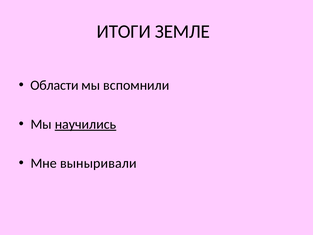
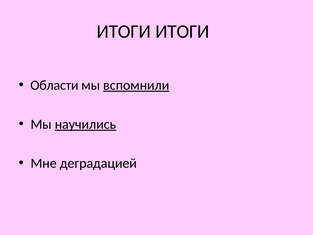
ИТОГИ ЗЕМЛЕ: ЗЕМЛЕ -> ИТОГИ (182, 31)
вспомнили underline: none -> present (136, 85)
выныривали: выныривали -> деградацией (98, 163)
